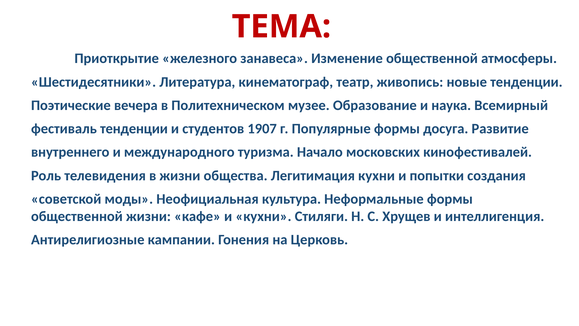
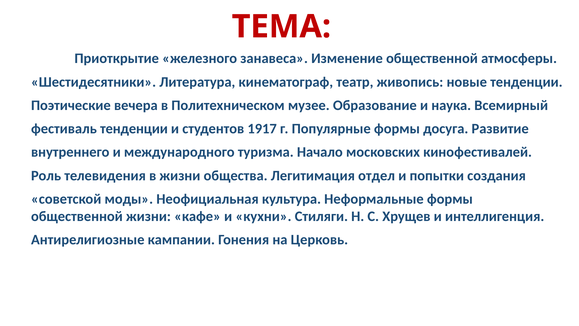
1907: 1907 -> 1917 (262, 129)
Легитимация кухни: кухни -> отдел (377, 175)
